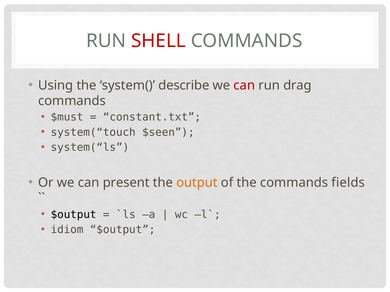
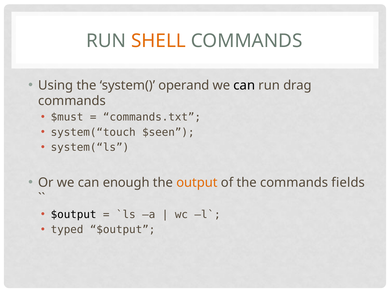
SHELL colour: red -> orange (158, 41)
describe: describe -> operand (184, 85)
can colour: red -> black (244, 85)
constant.txt: constant.txt -> commands.txt (152, 117)
present: present -> enough (126, 183)
idiom: idiom -> typed (67, 230)
